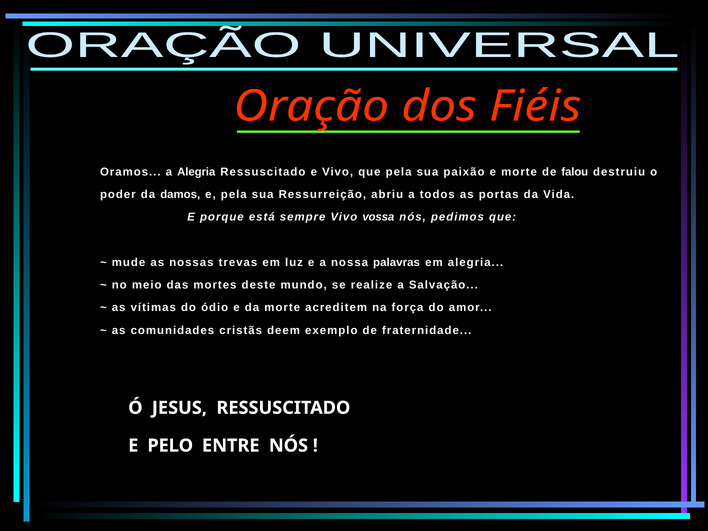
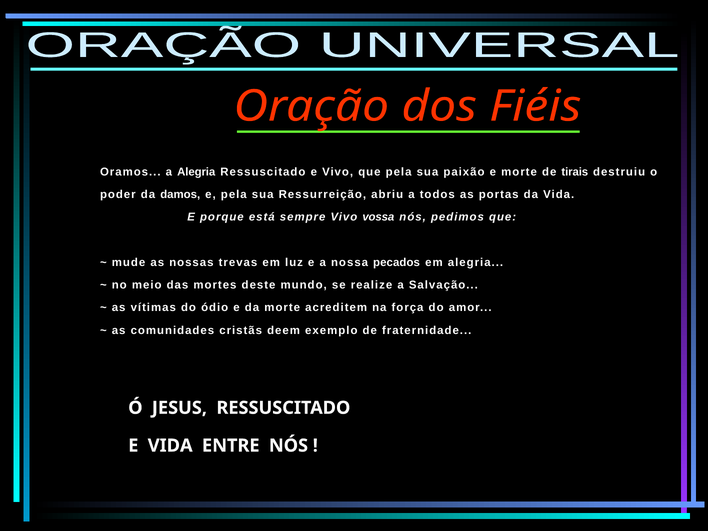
falou: falou -> tirais (575, 172)
palavras: palavras -> pecados (397, 262)
E PELO: PELO -> VIDA (170, 446)
